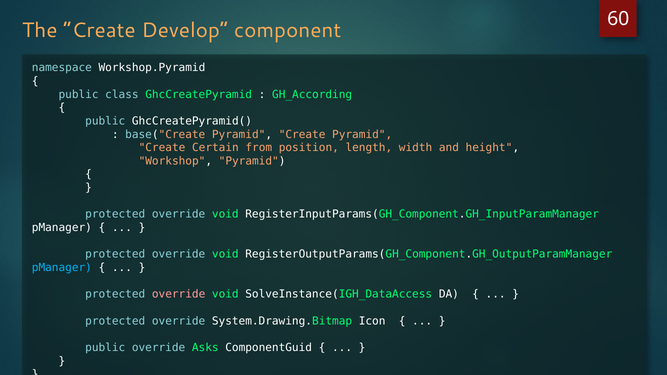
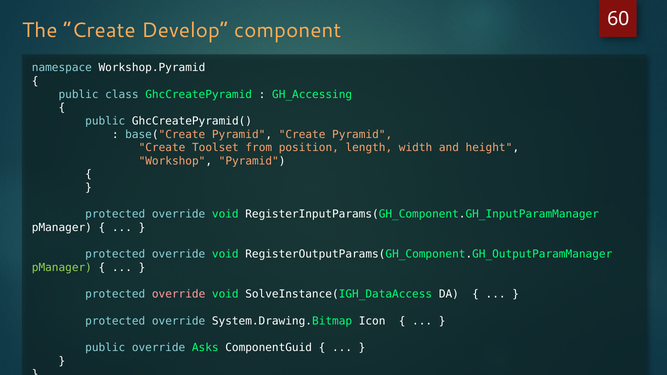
GH_According: GH_According -> GH_Accessing (312, 94)
Certain: Certain -> Toolset (215, 148)
pManager colour: light blue -> light green (62, 268)
